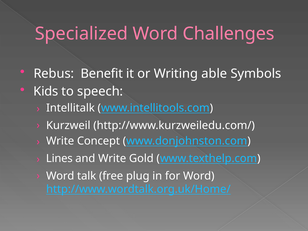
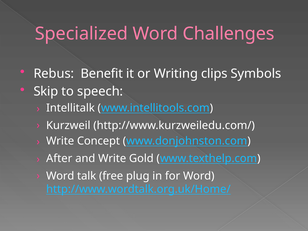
able: able -> clips (214, 74)
Kids: Kids -> Skip (46, 92)
Lines: Lines -> After (59, 158)
